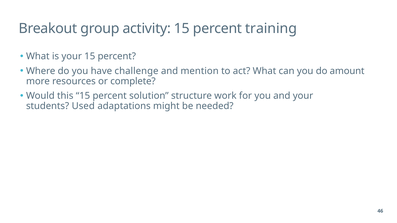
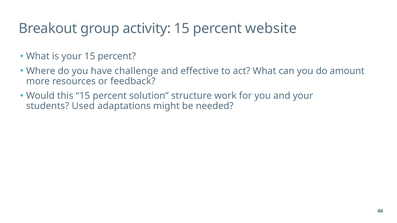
training: training -> website (271, 28)
mention: mention -> effective (200, 71)
complete: complete -> feedback (133, 81)
